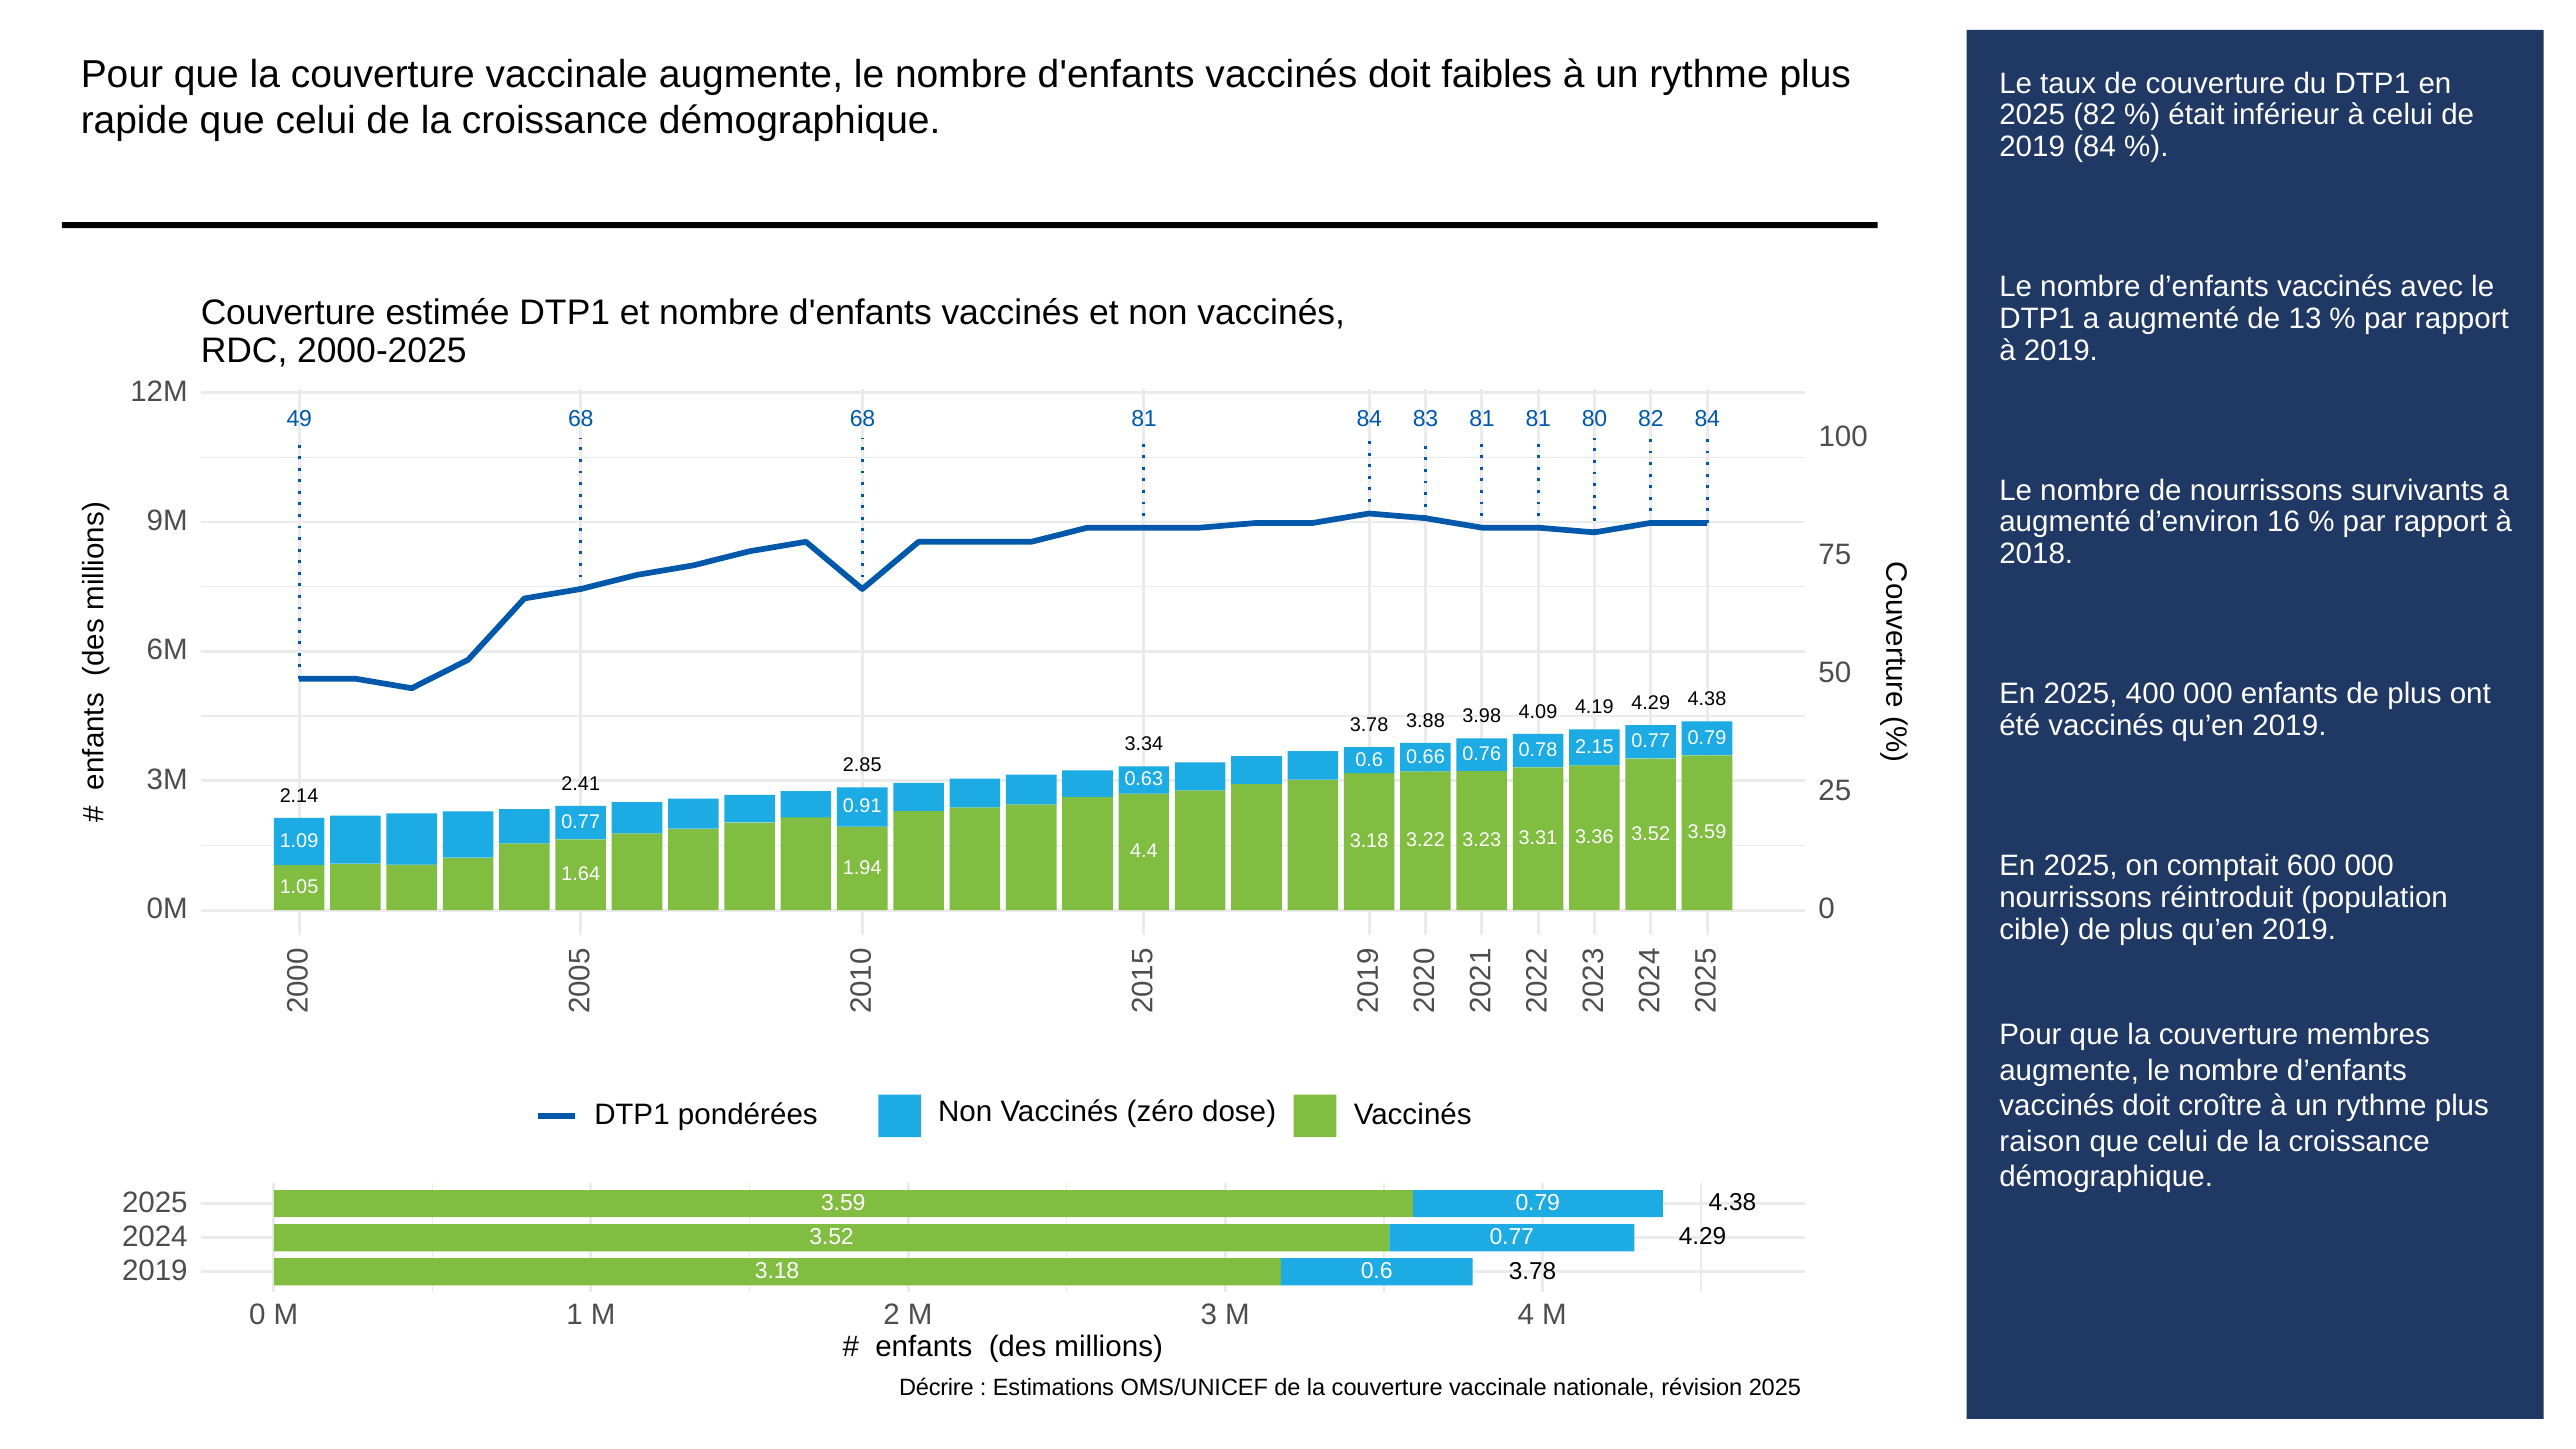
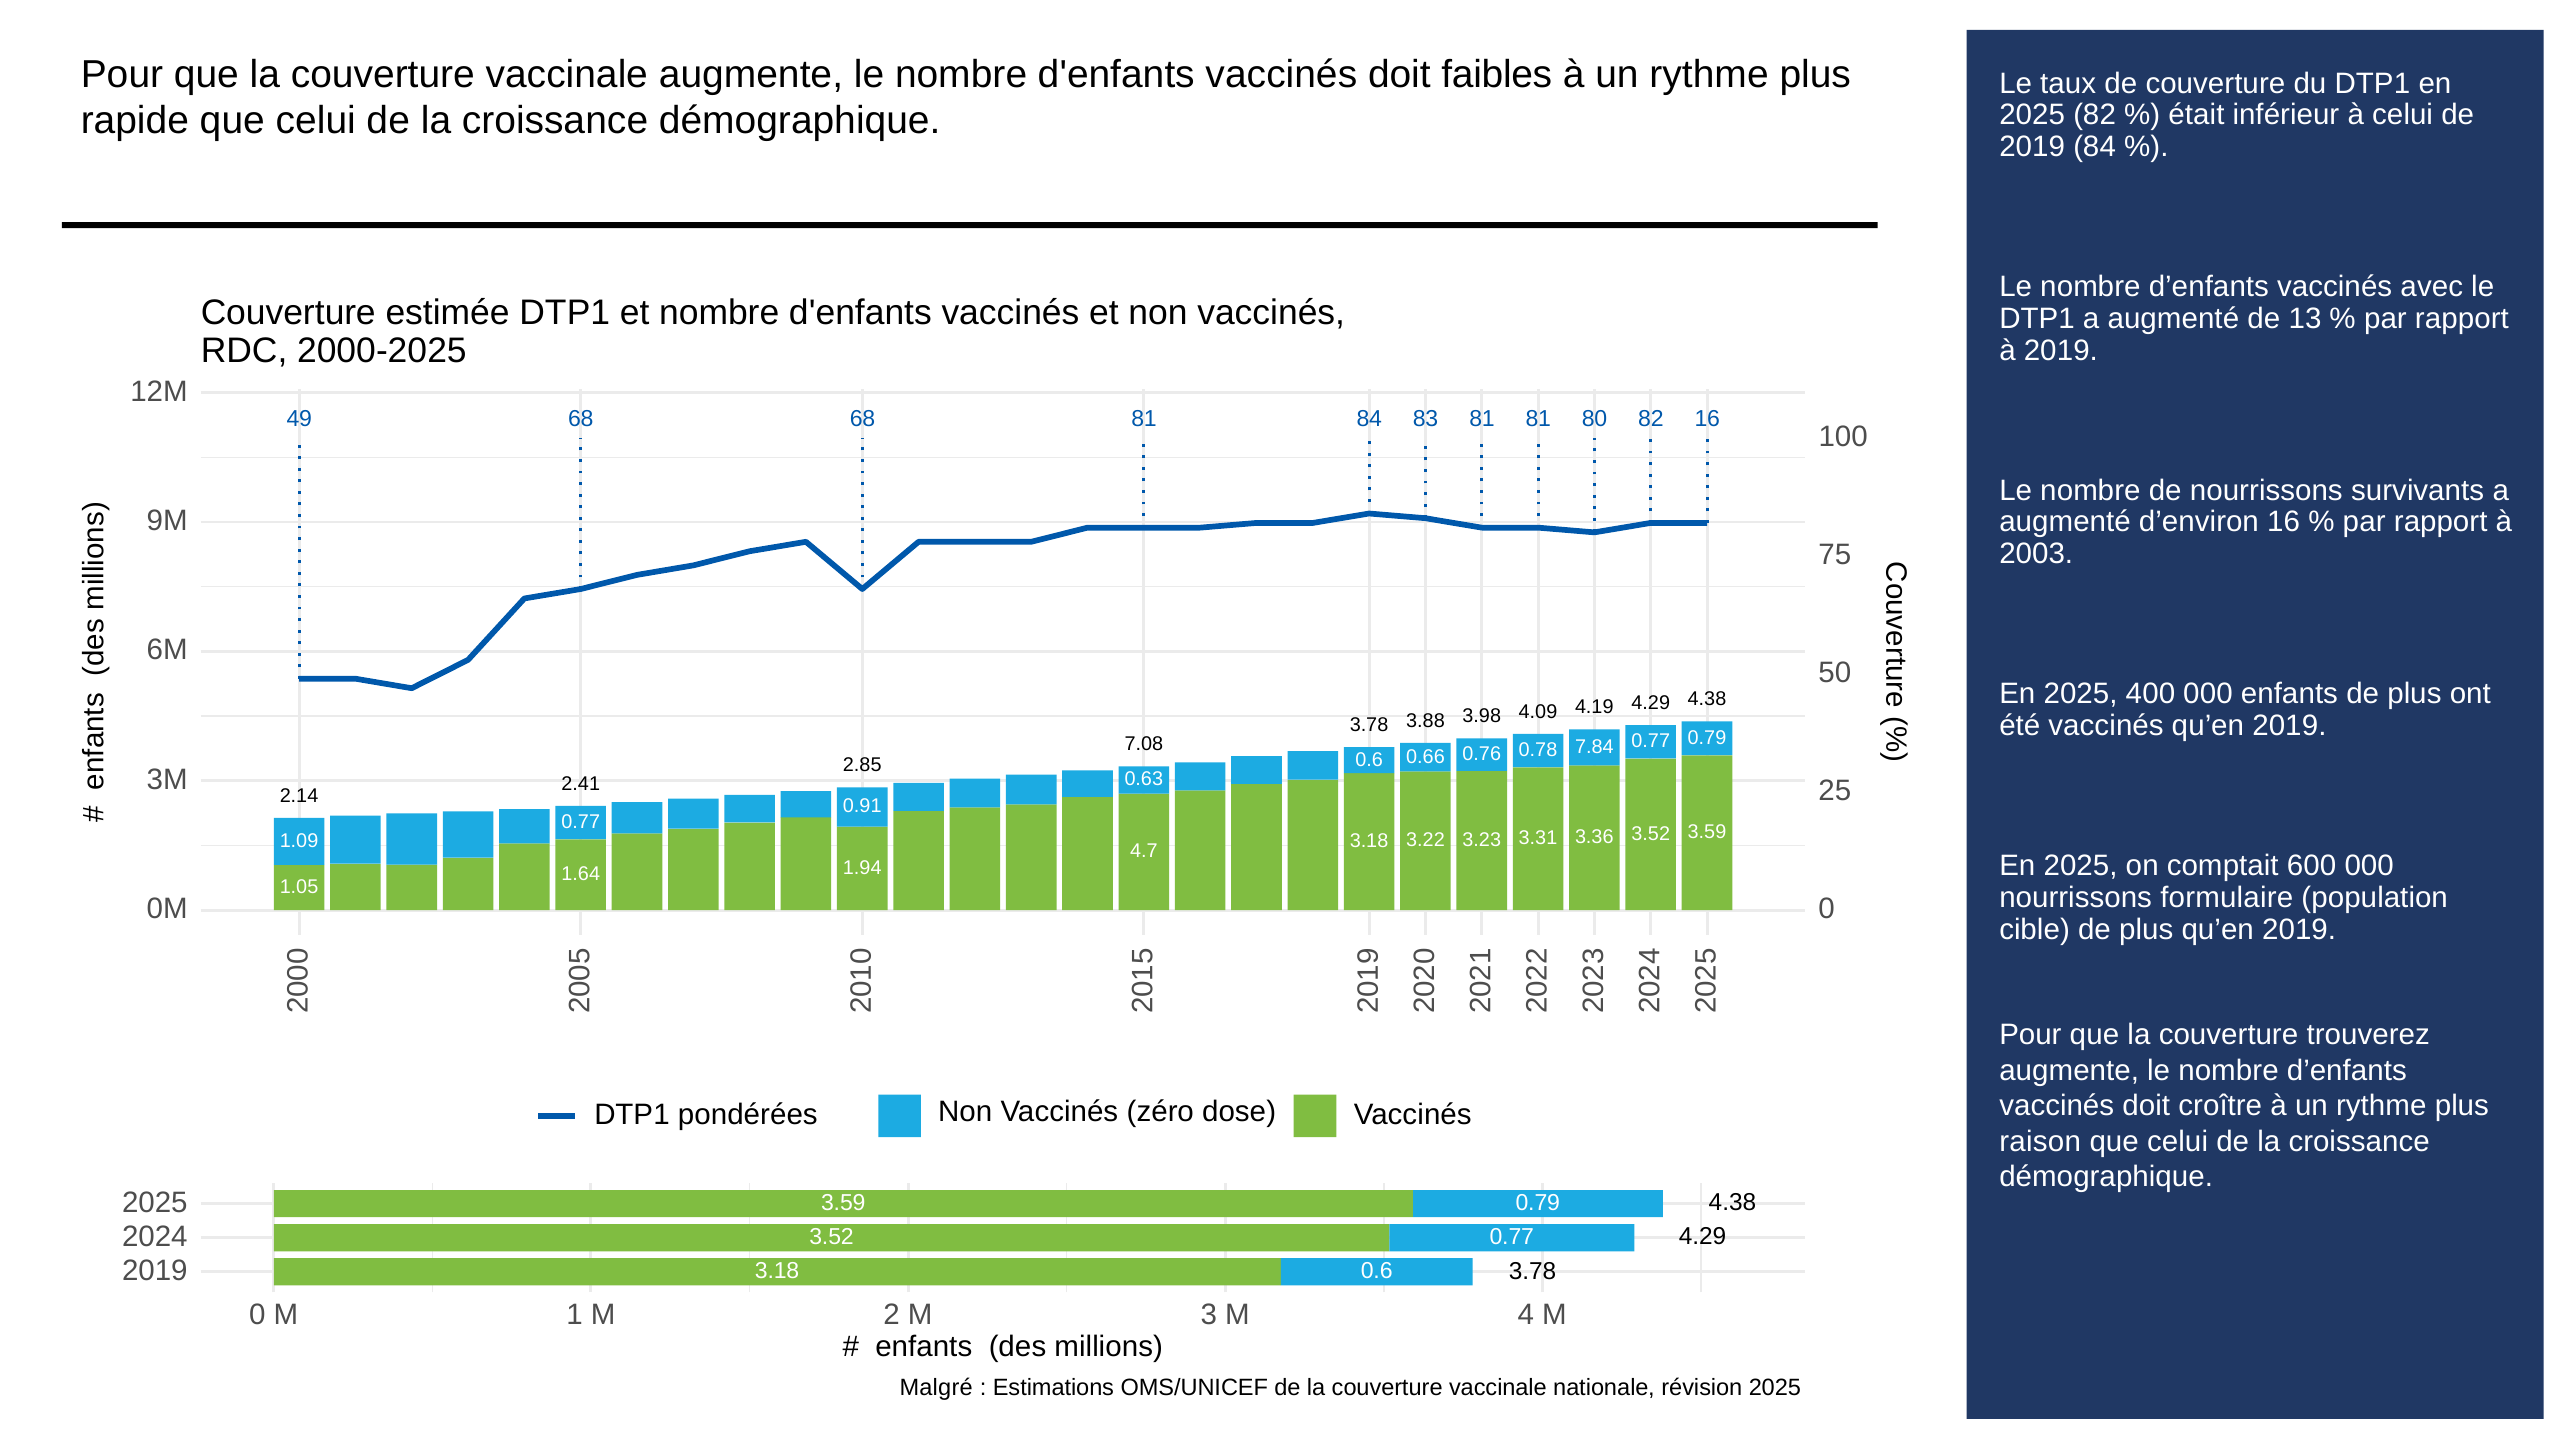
82 84: 84 -> 16 (1707, 419)
2018: 2018 -> 2003 (2036, 554)
3.34: 3.34 -> 7.08 (1144, 744)
2.15: 2.15 -> 7.84 (1594, 747)
4.4: 4.4 -> 4.7 (1144, 851)
réintroduit: réintroduit -> formulaire (2227, 897)
membres: membres -> trouverez (2368, 1035)
Décrire: Décrire -> Malgré (936, 1388)
